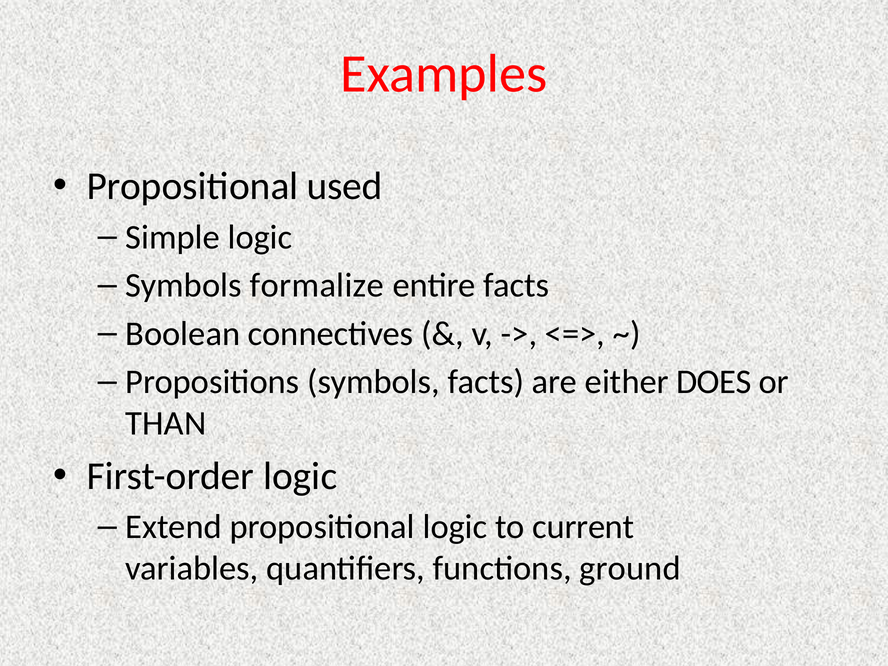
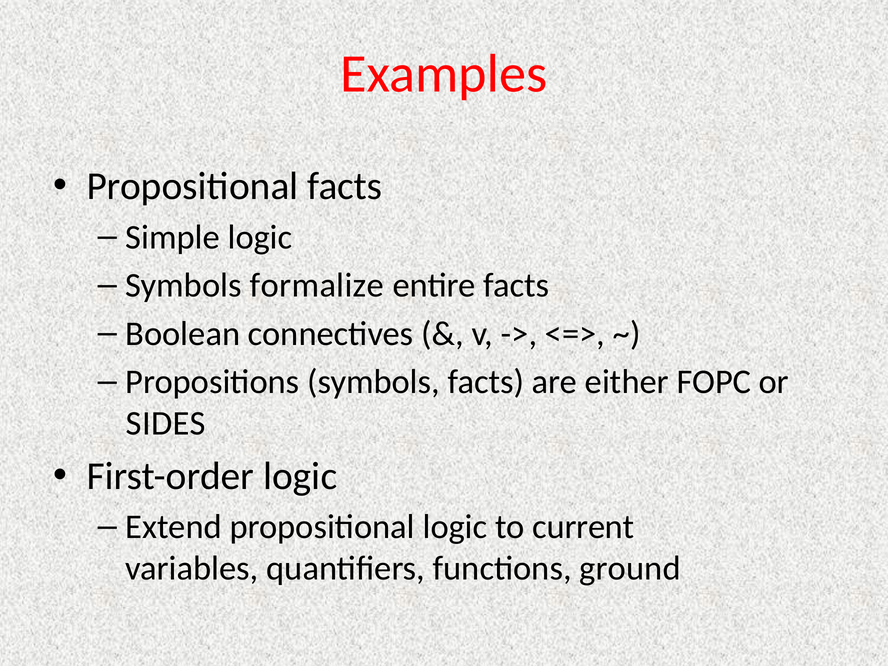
Propositional used: used -> facts (345, 186)
DOES: DOES -> FOPC (714, 382)
THAN: THAN -> SIDES (166, 423)
